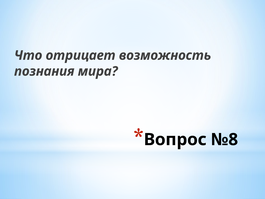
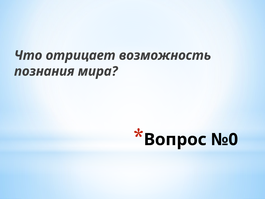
№8: №8 -> №0 (225, 139)
